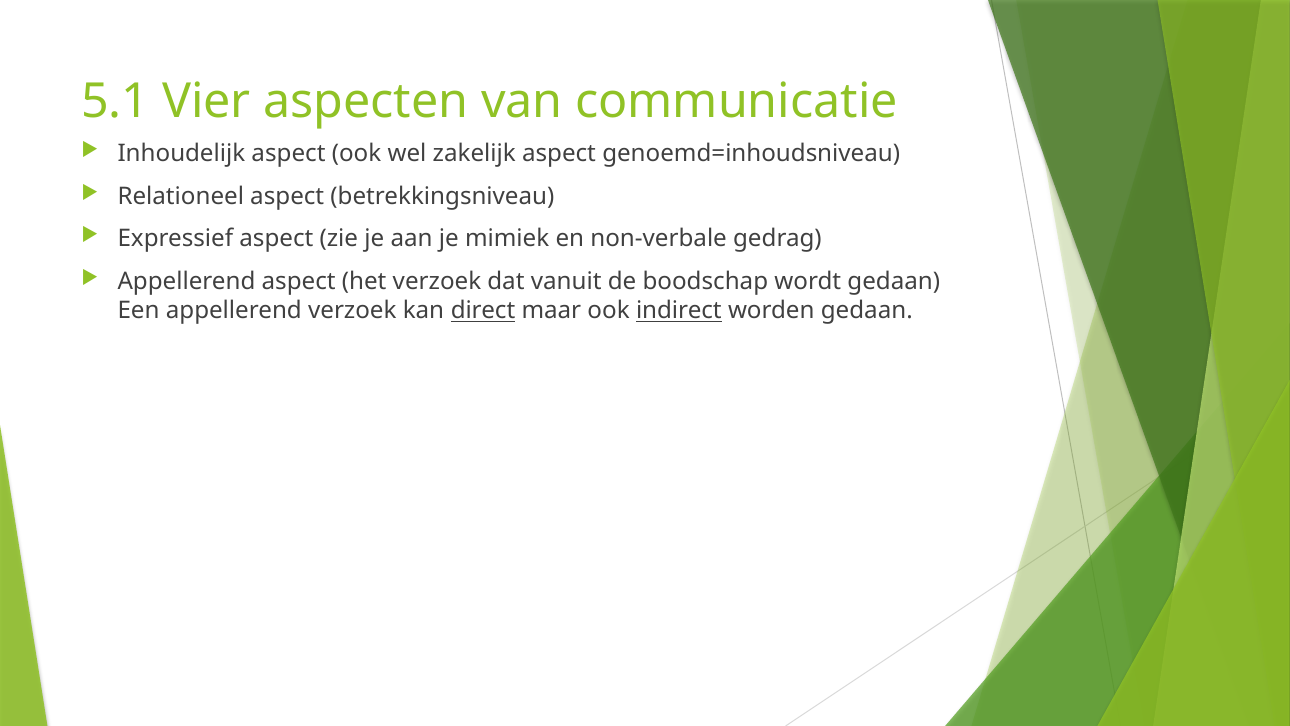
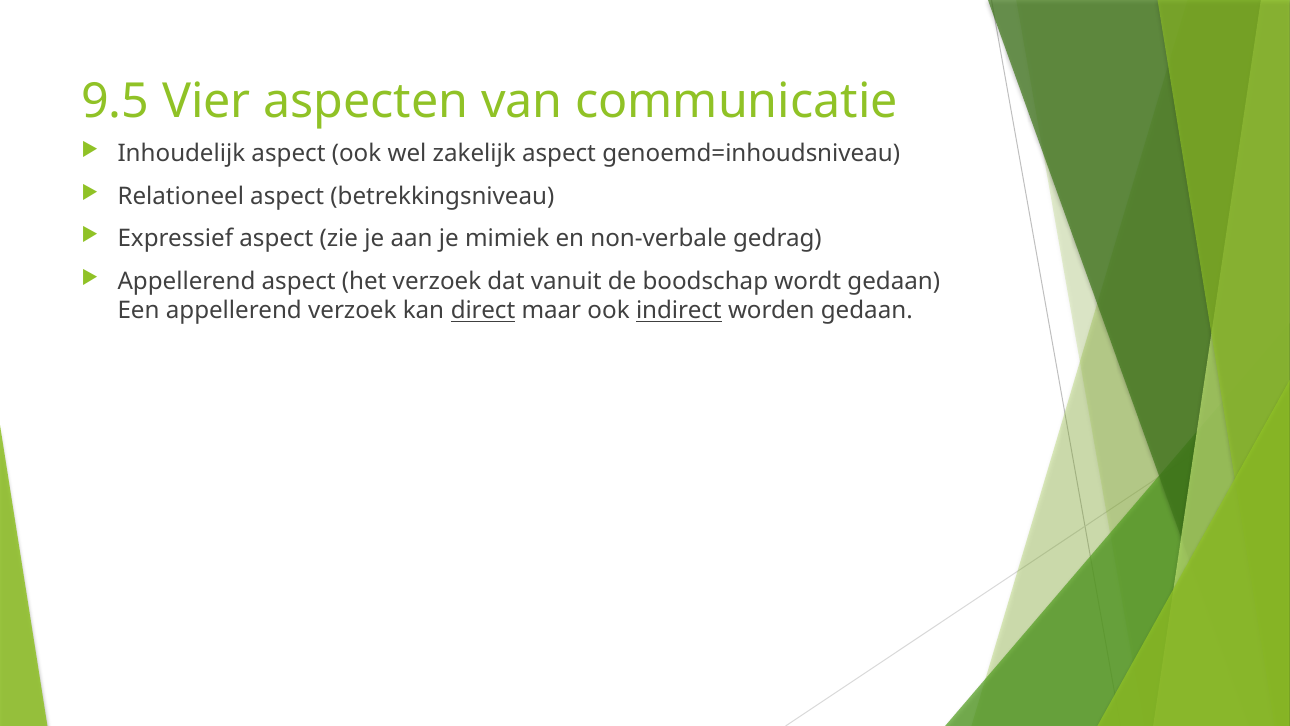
5.1: 5.1 -> 9.5 (115, 102)
